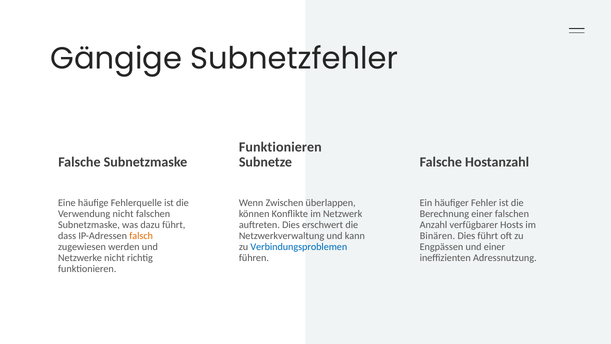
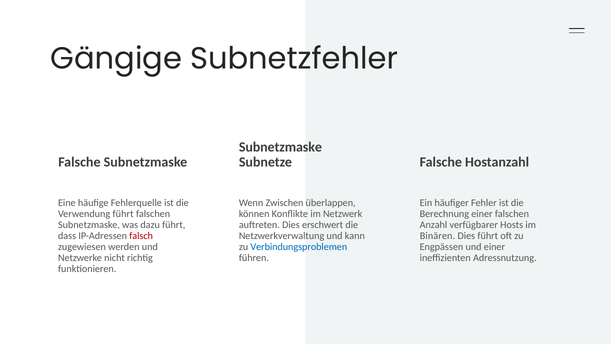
Funktionieren: Funktionieren -> Subnetzmaske (280, 147)
Verwendung nicht: nicht -> führt (123, 213)
falsch colour: orange -> red (141, 235)
